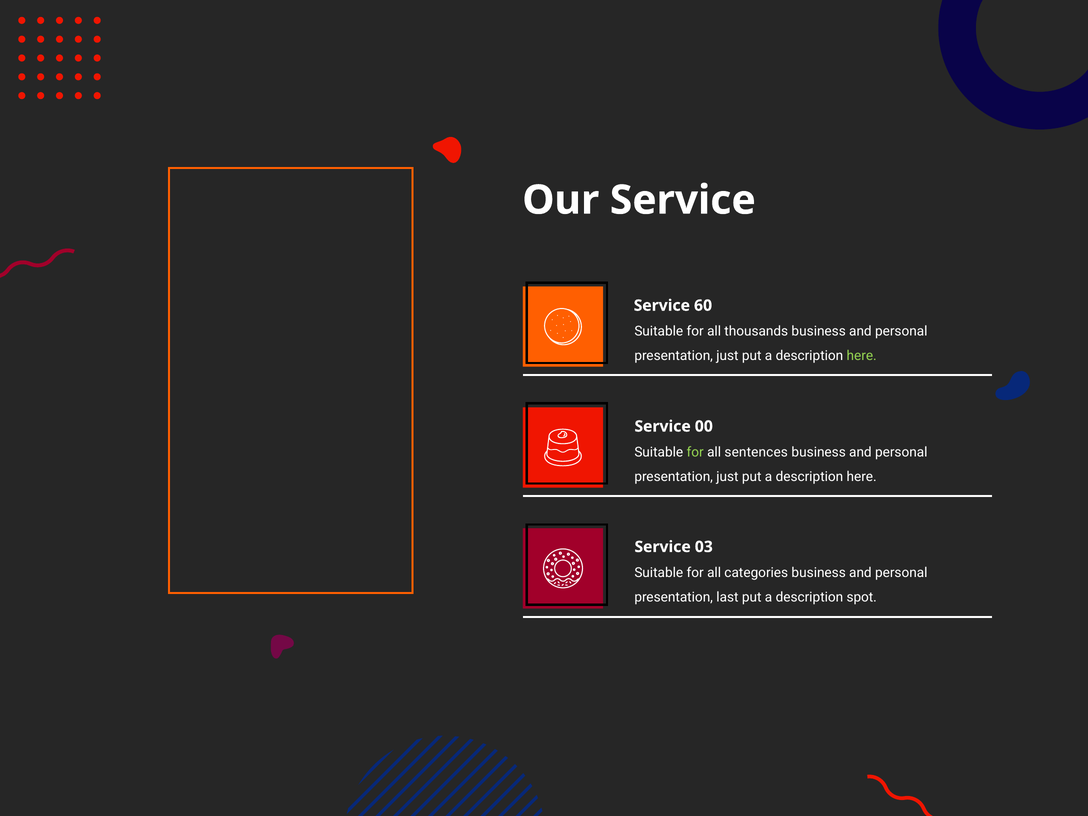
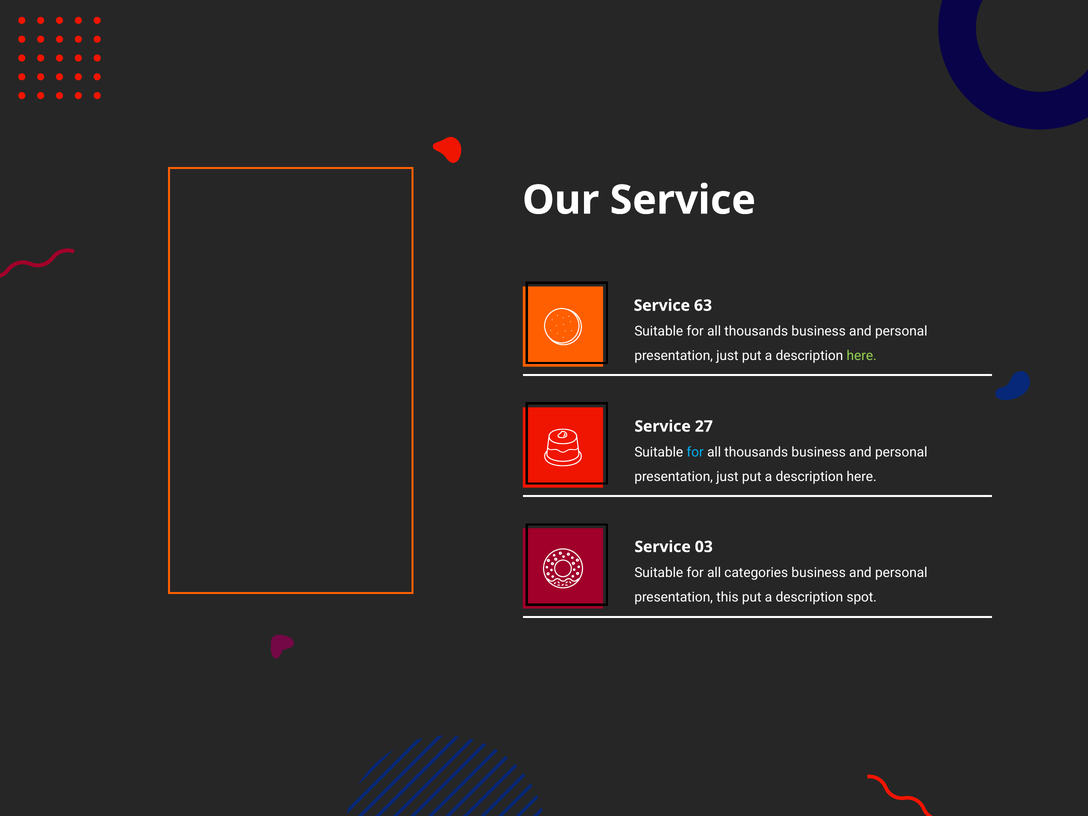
60: 60 -> 63 (703, 306)
00: 00 -> 27 (704, 426)
for colour: light green -> light blue (695, 452)
sentences: sentences -> thousands (756, 452)
last: last -> this (727, 597)
